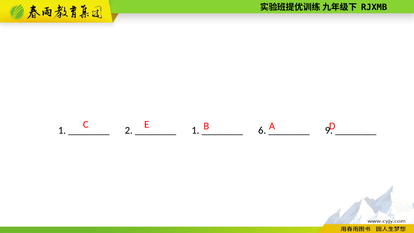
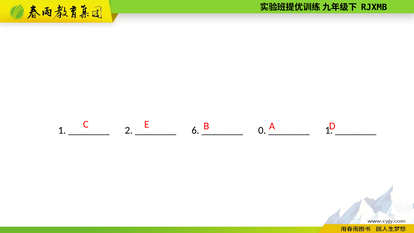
1: 1 -> 6 (195, 130)
6: 6 -> 0 (262, 130)
9: 9 -> 1 (329, 130)
